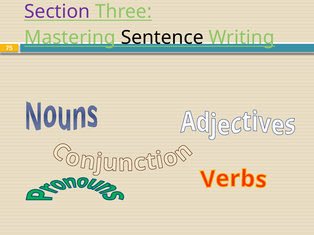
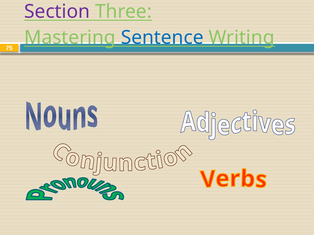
Sentence colour: black -> blue (162, 38)
